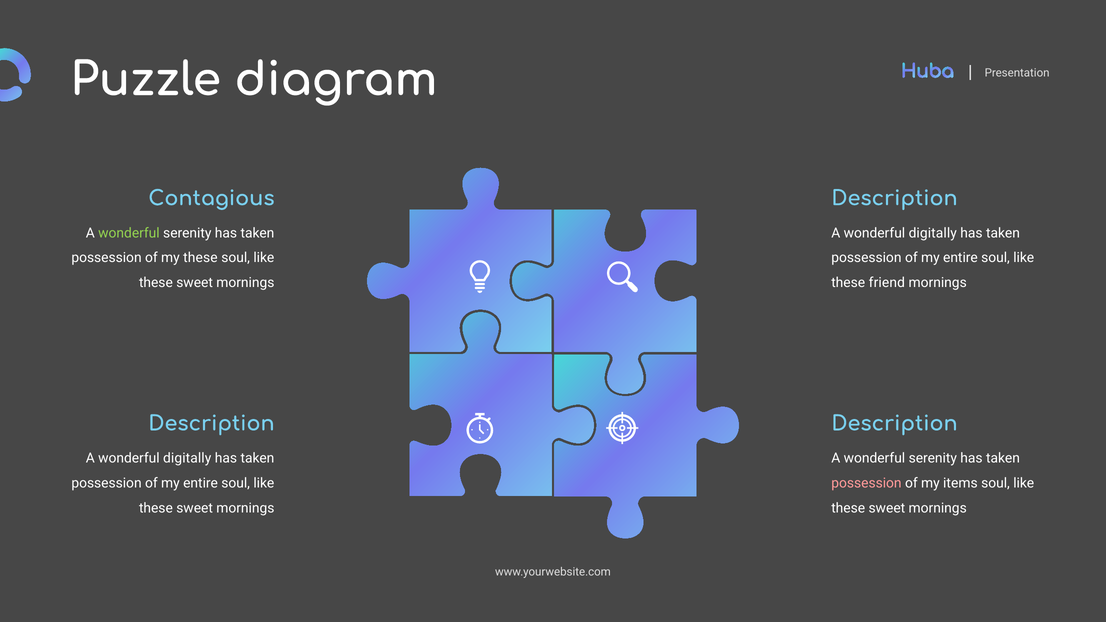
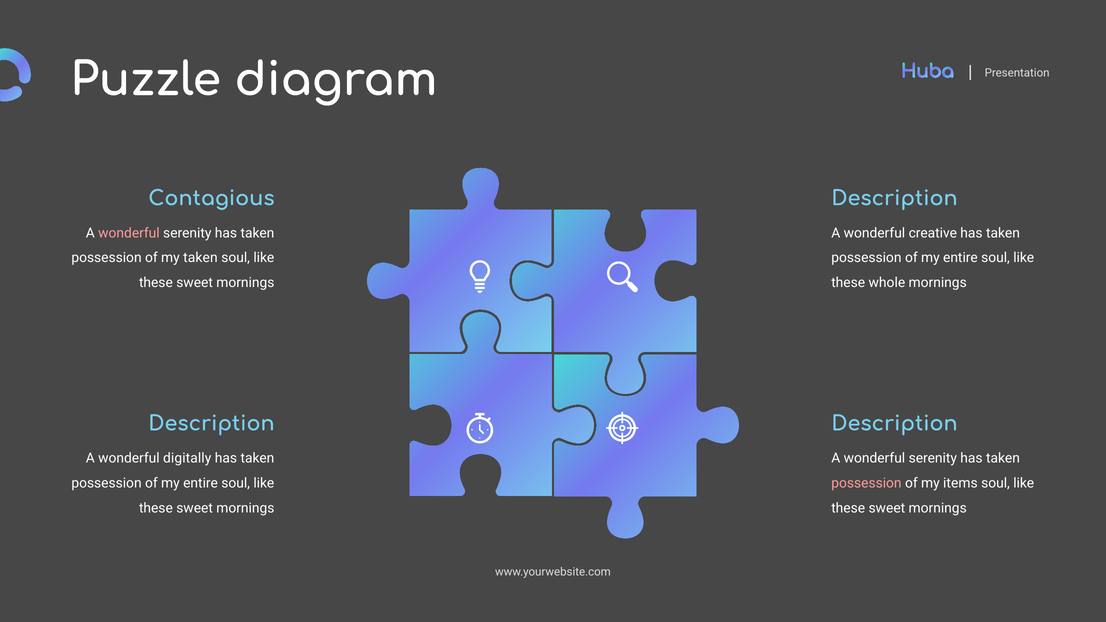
wonderful colour: light green -> pink (129, 233)
digitally: digitally -> creative (933, 233)
my these: these -> taken (200, 258)
friend: friend -> whole (887, 283)
